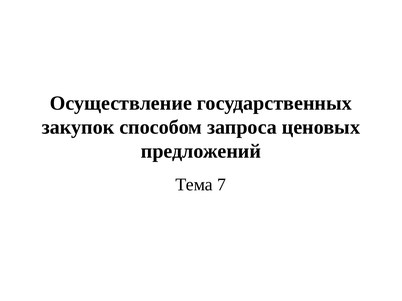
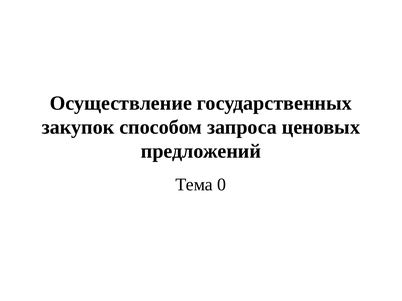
7: 7 -> 0 (222, 185)
